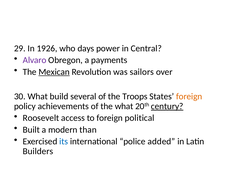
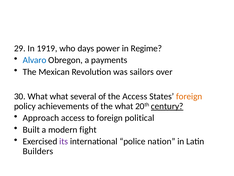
1926: 1926 -> 1919 (47, 48)
Central: Central -> Regime (146, 48)
Alvaro colour: purple -> blue (35, 60)
Mexican underline: present -> none (54, 72)
What build: build -> what (59, 96)
the Troops: Troops -> Access (135, 96)
Roosevelt: Roosevelt -> Approach (41, 118)
than: than -> fight (88, 129)
its colour: blue -> purple (64, 141)
added: added -> nation (161, 141)
